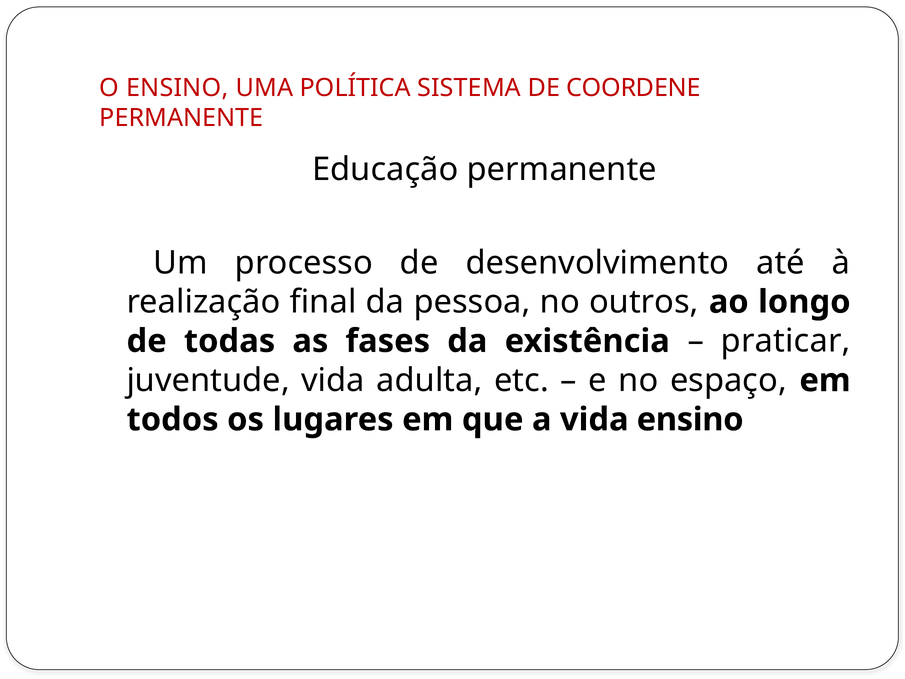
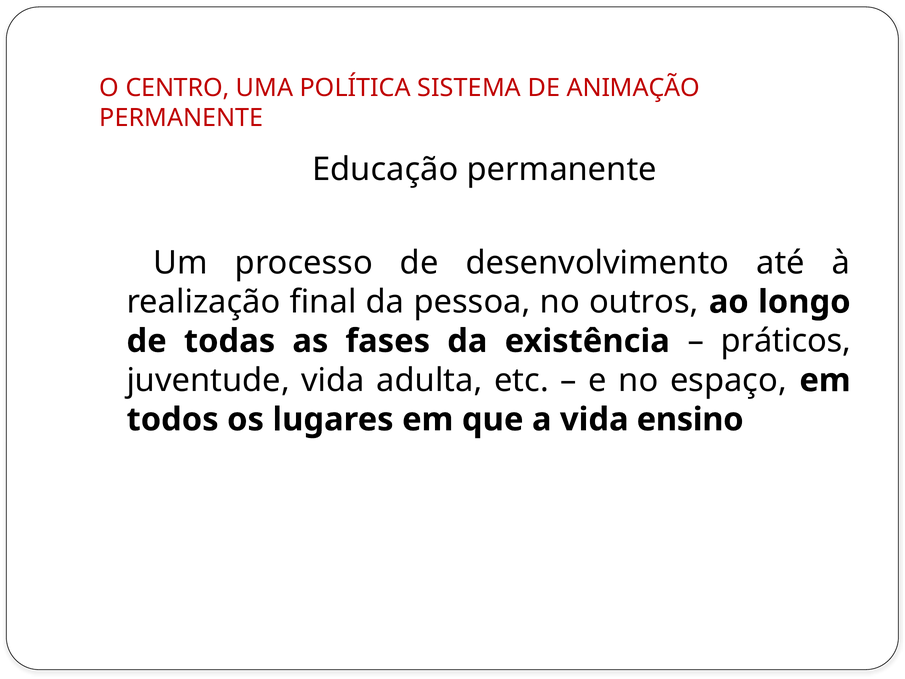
O ENSINO: ENSINO -> CENTRO (177, 88)
COORDENE: COORDENE -> ANIMAÇÃO (633, 88)
praticar: praticar -> práticos (786, 341)
